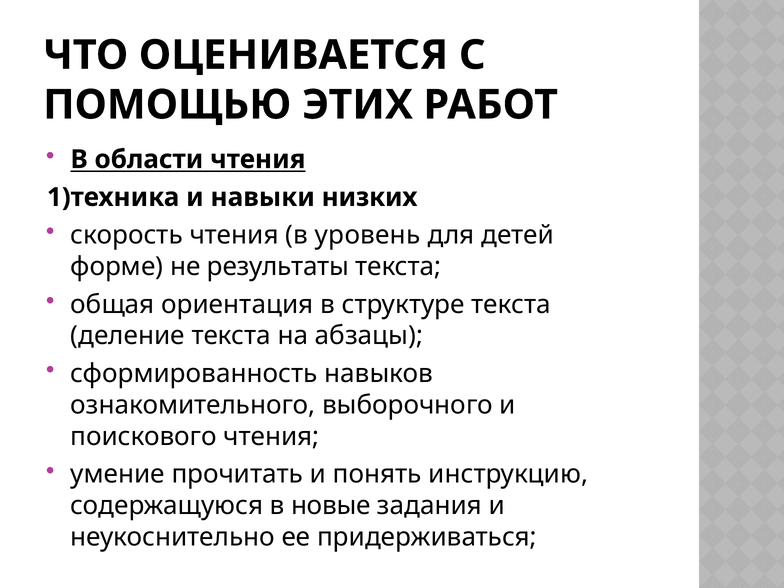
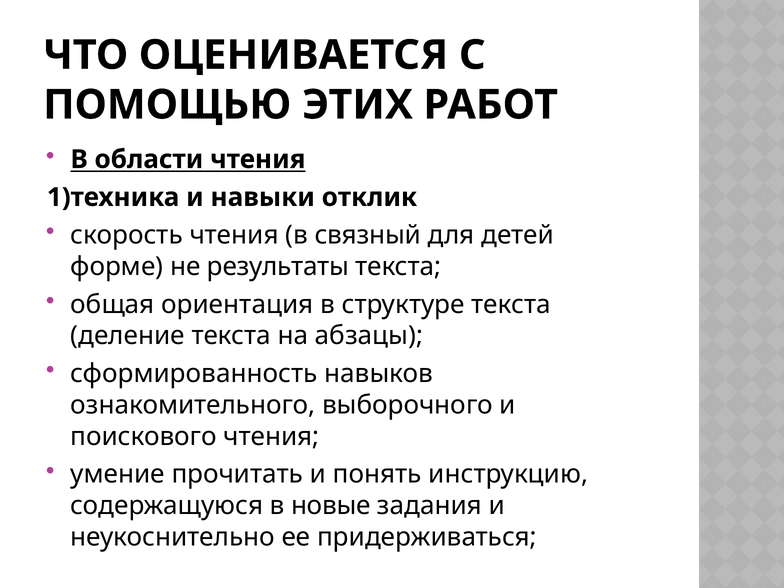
низких: низких -> отклик (369, 197)
уровень: уровень -> связный (368, 235)
